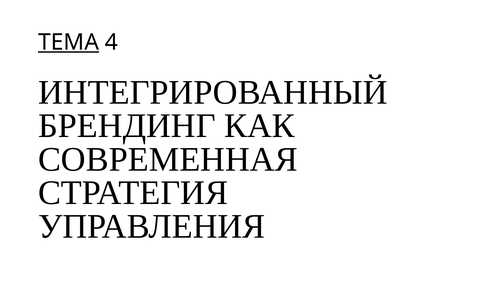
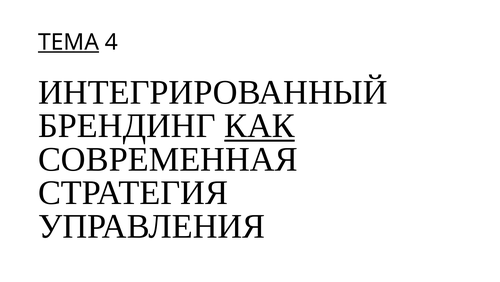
КАК underline: none -> present (260, 126)
